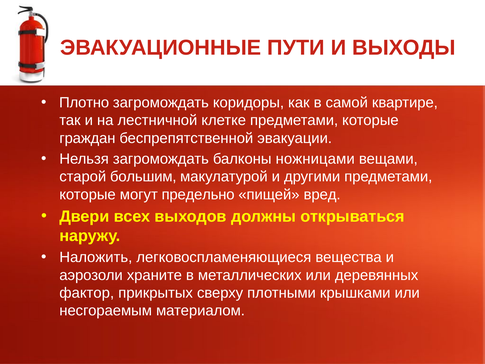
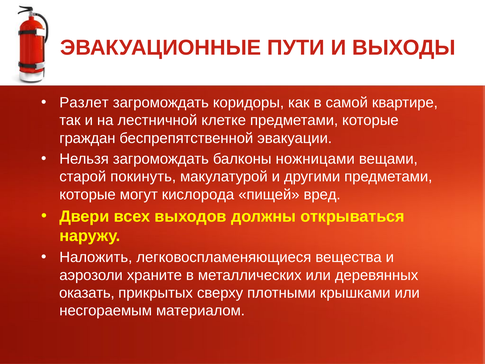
Плотно: Плотно -> Разлет (84, 103)
большим: большим -> покинуть (143, 177)
предельно: предельно -> кислорода (198, 194)
фактор: фактор -> оказать (87, 293)
